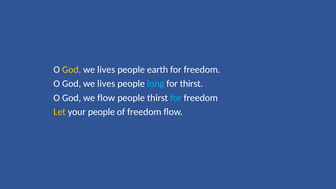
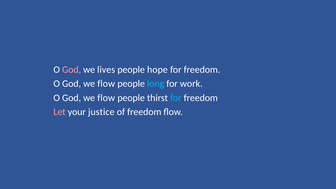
God colour: yellow -> pink (72, 70)
earth: earth -> hope (157, 70)
lives: lives -> flow (106, 84)
for thirst: thirst -> work (191, 84)
Let colour: yellow -> pink (60, 112)
your people: people -> justice (101, 112)
